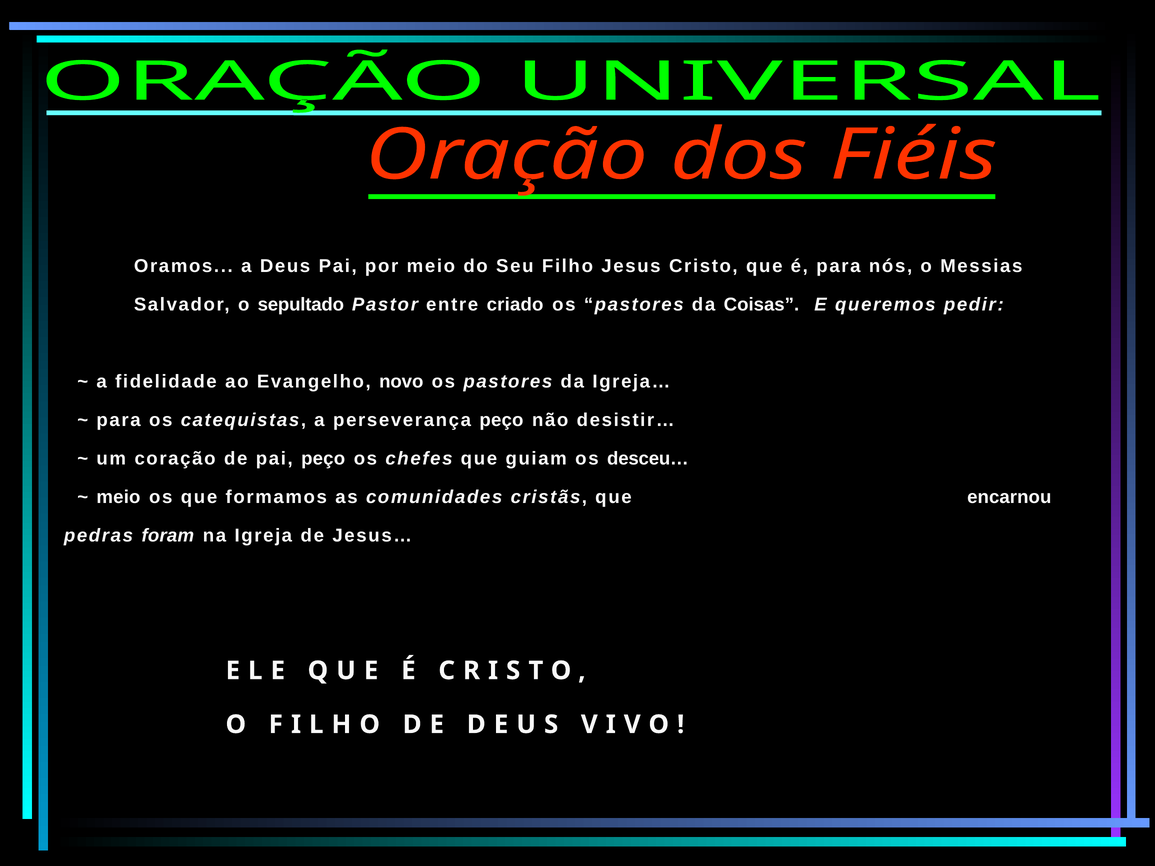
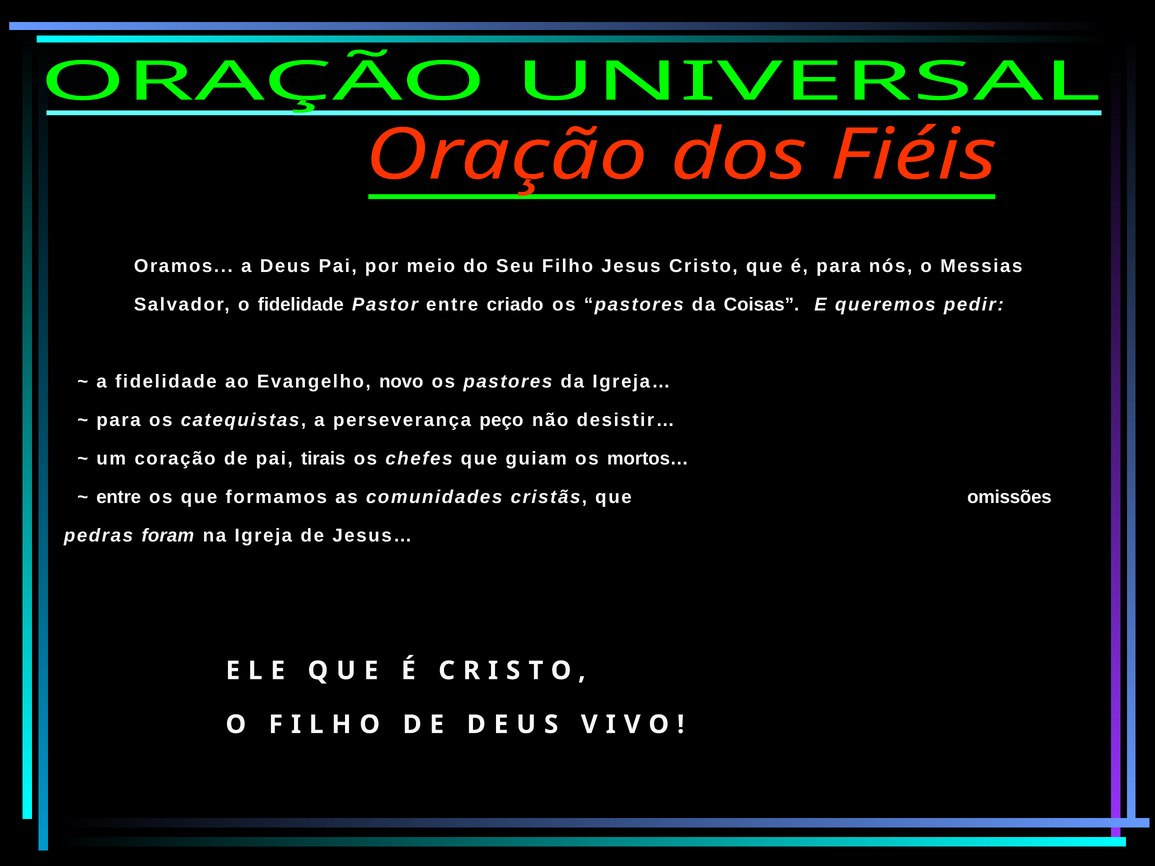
o sepultado: sepultado -> fidelidade (301, 305)
pai peço: peço -> tirais (323, 459)
desceu…: desceu… -> mortos… (648, 459)
meio: meio -> entre (119, 497)
encarnou: encarnou -> omissões (1009, 497)
